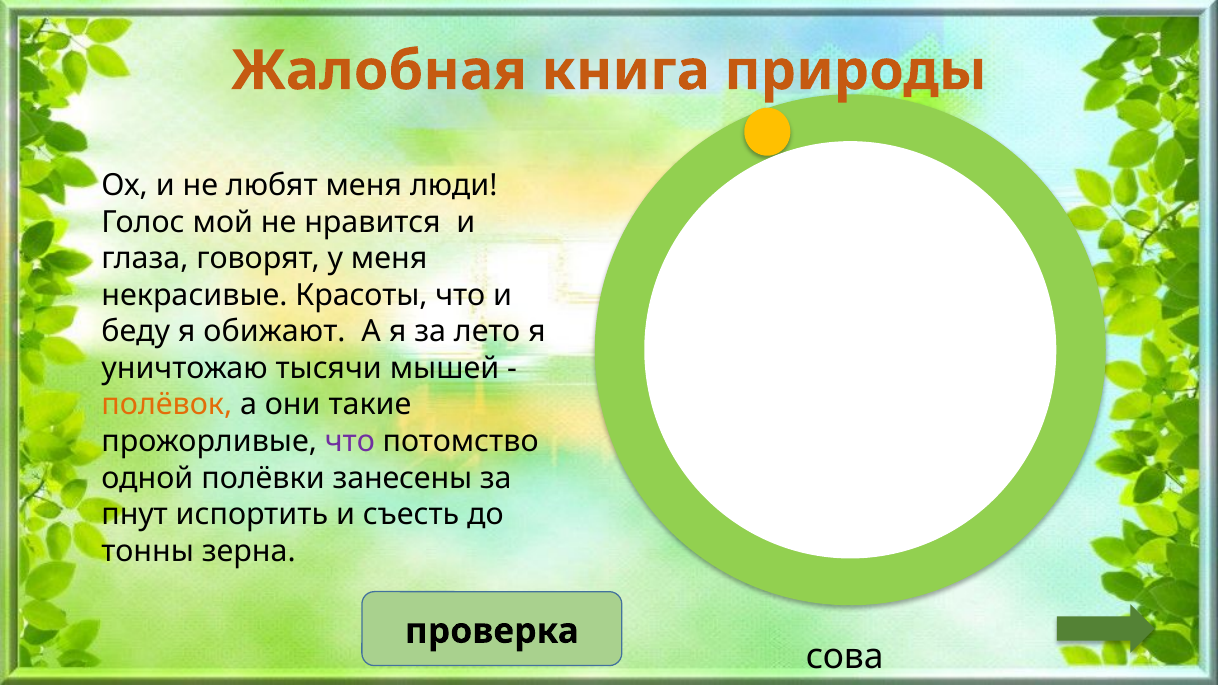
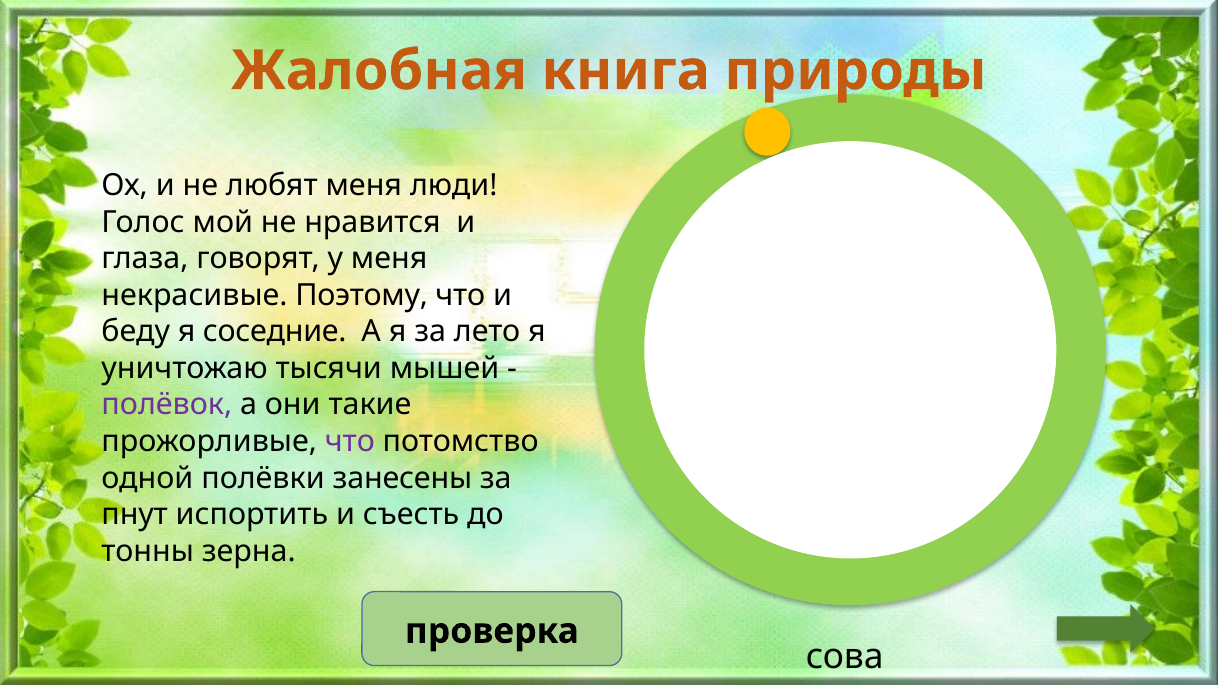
Красоты: Красоты -> Поэтому (362, 295)
обижают: обижают -> соседние (275, 332)
полёвок colour: orange -> purple (167, 405)
